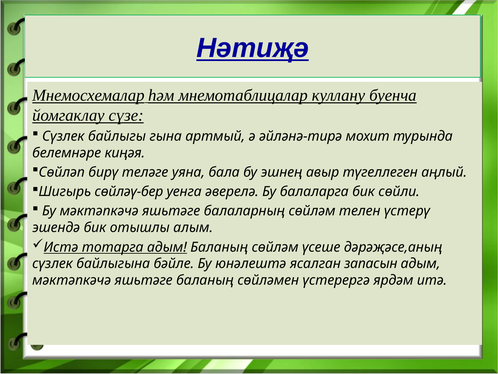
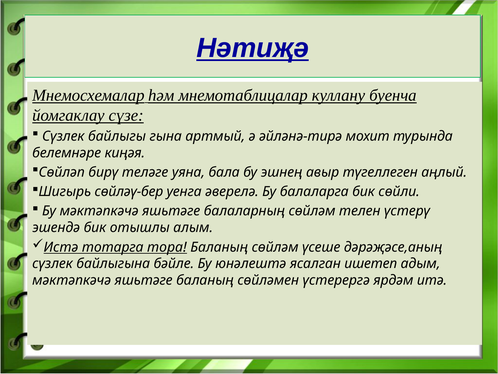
тотарга адым: адым -> тора (167, 247)
запасын: запасын -> ишетеп (371, 263)
